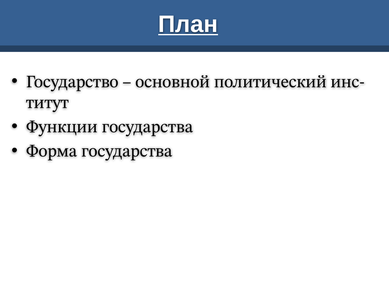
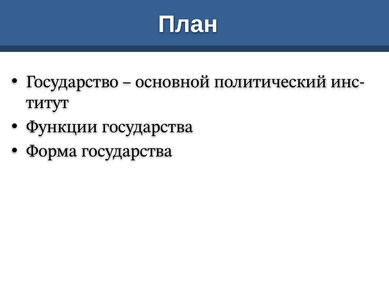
План underline: present -> none (188, 24)
